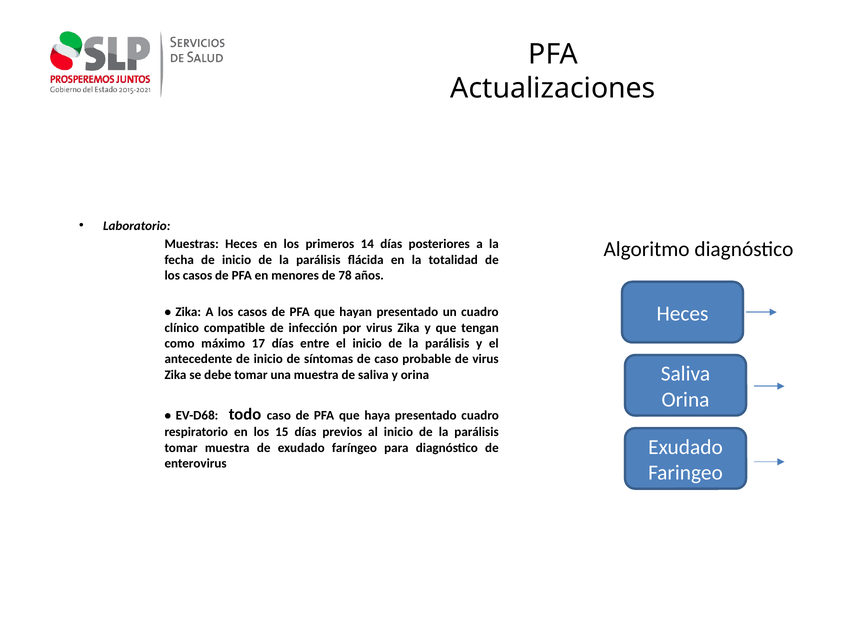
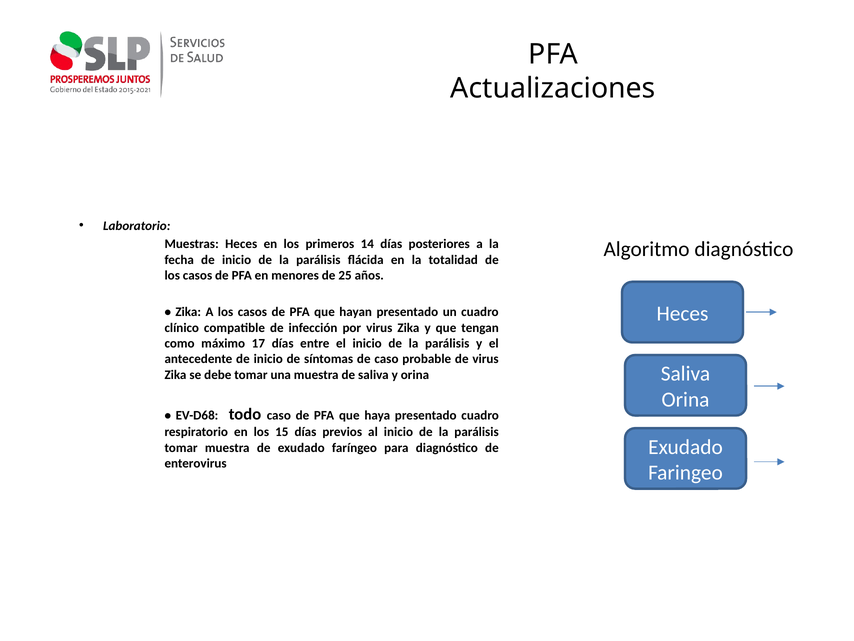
78: 78 -> 25 (345, 275)
